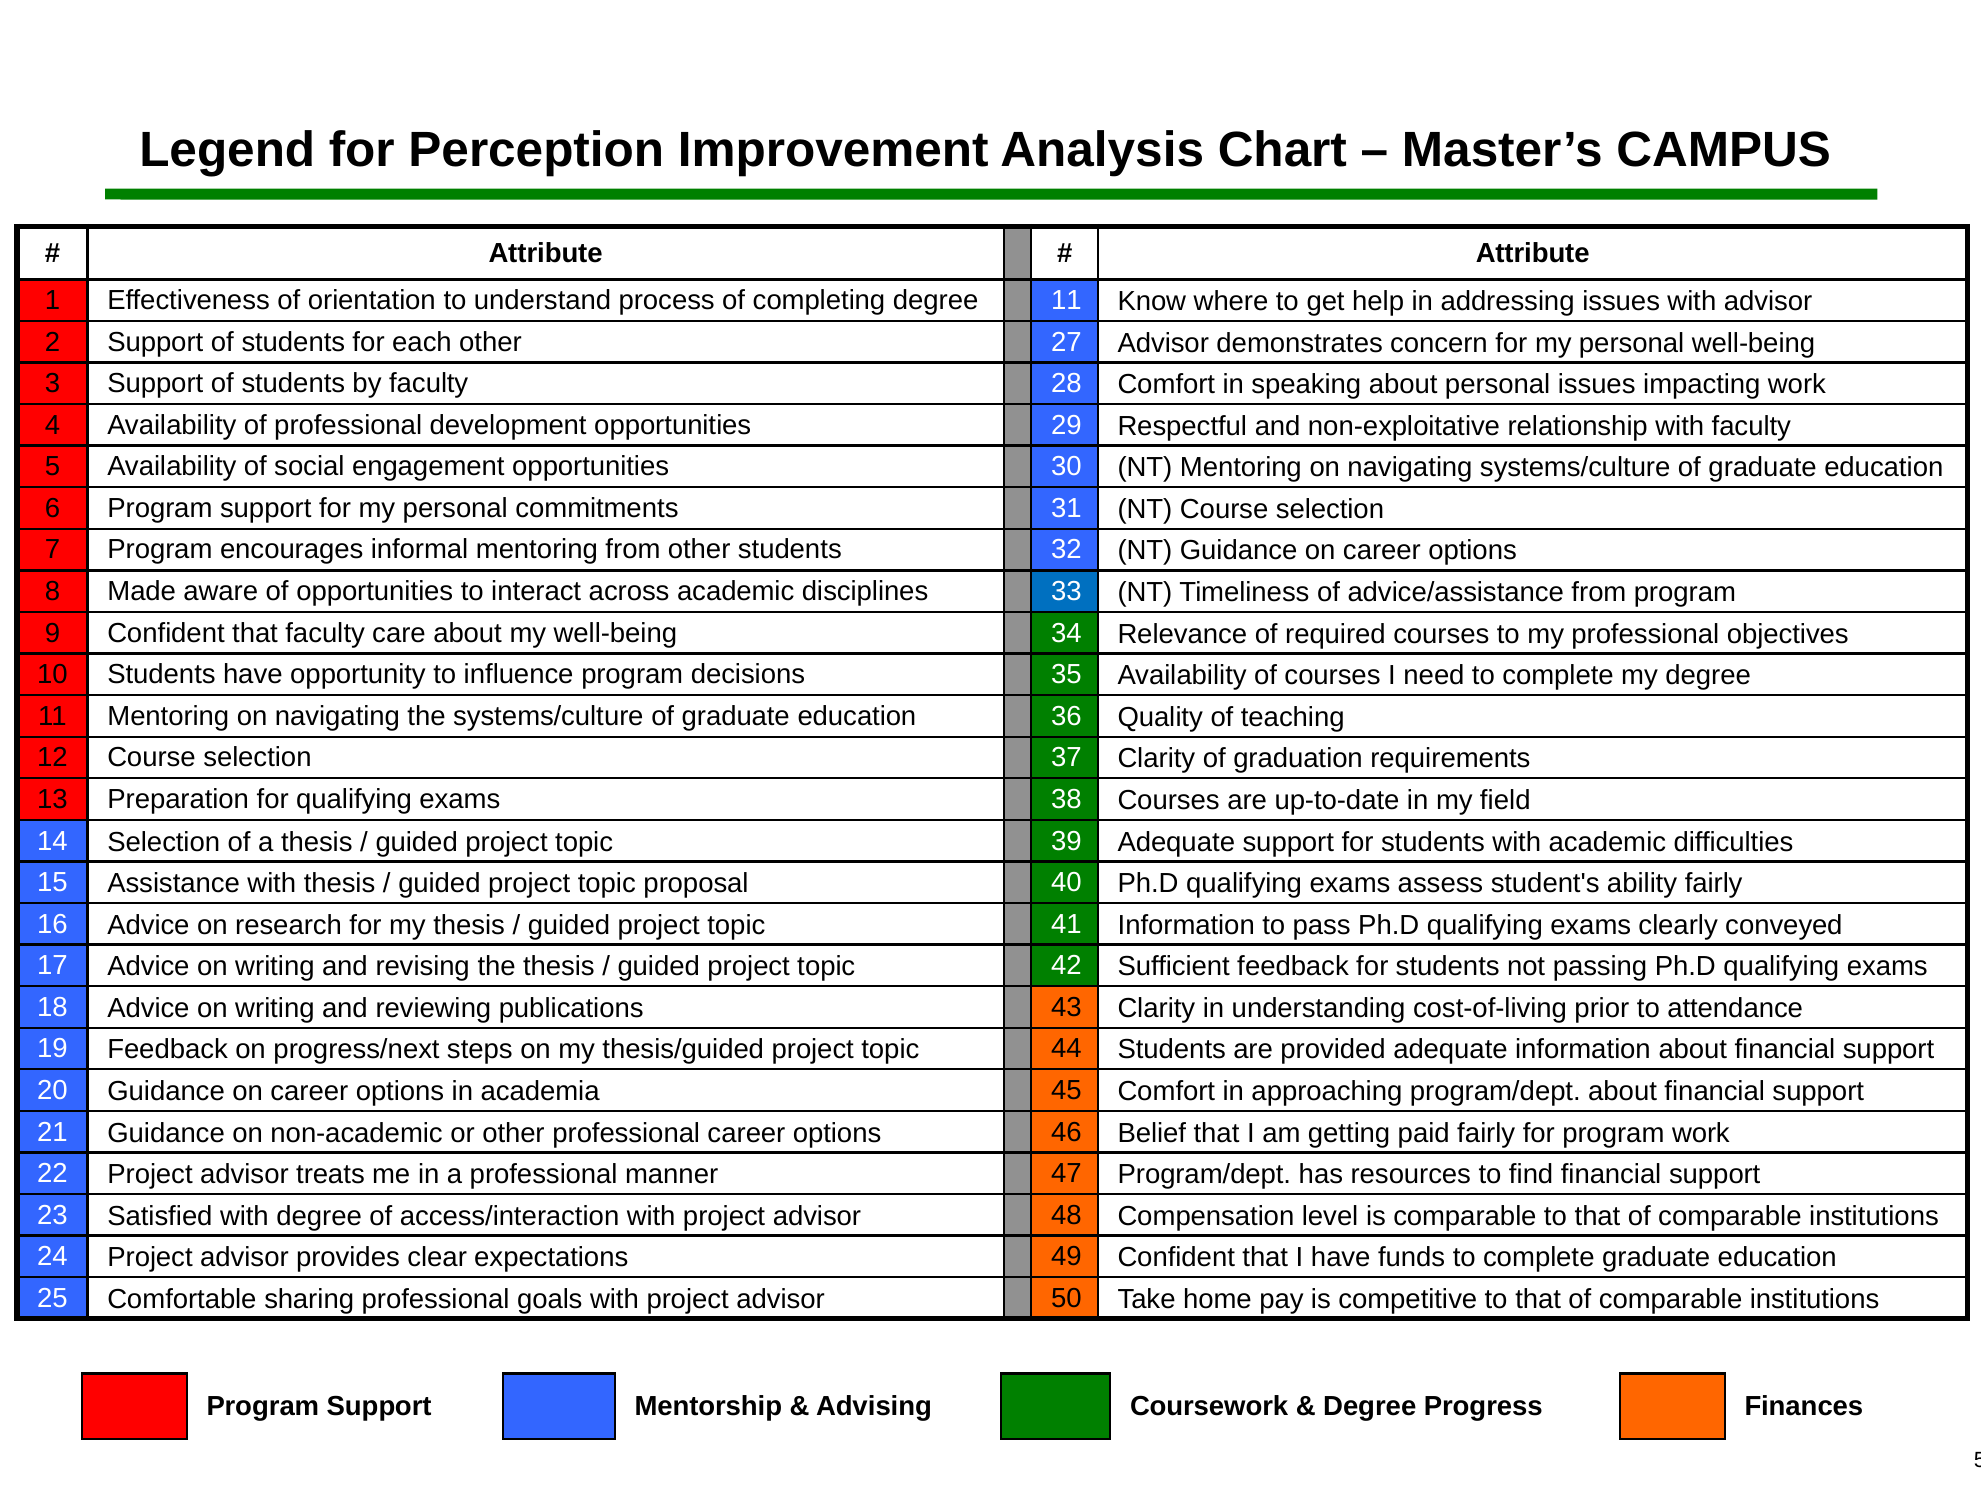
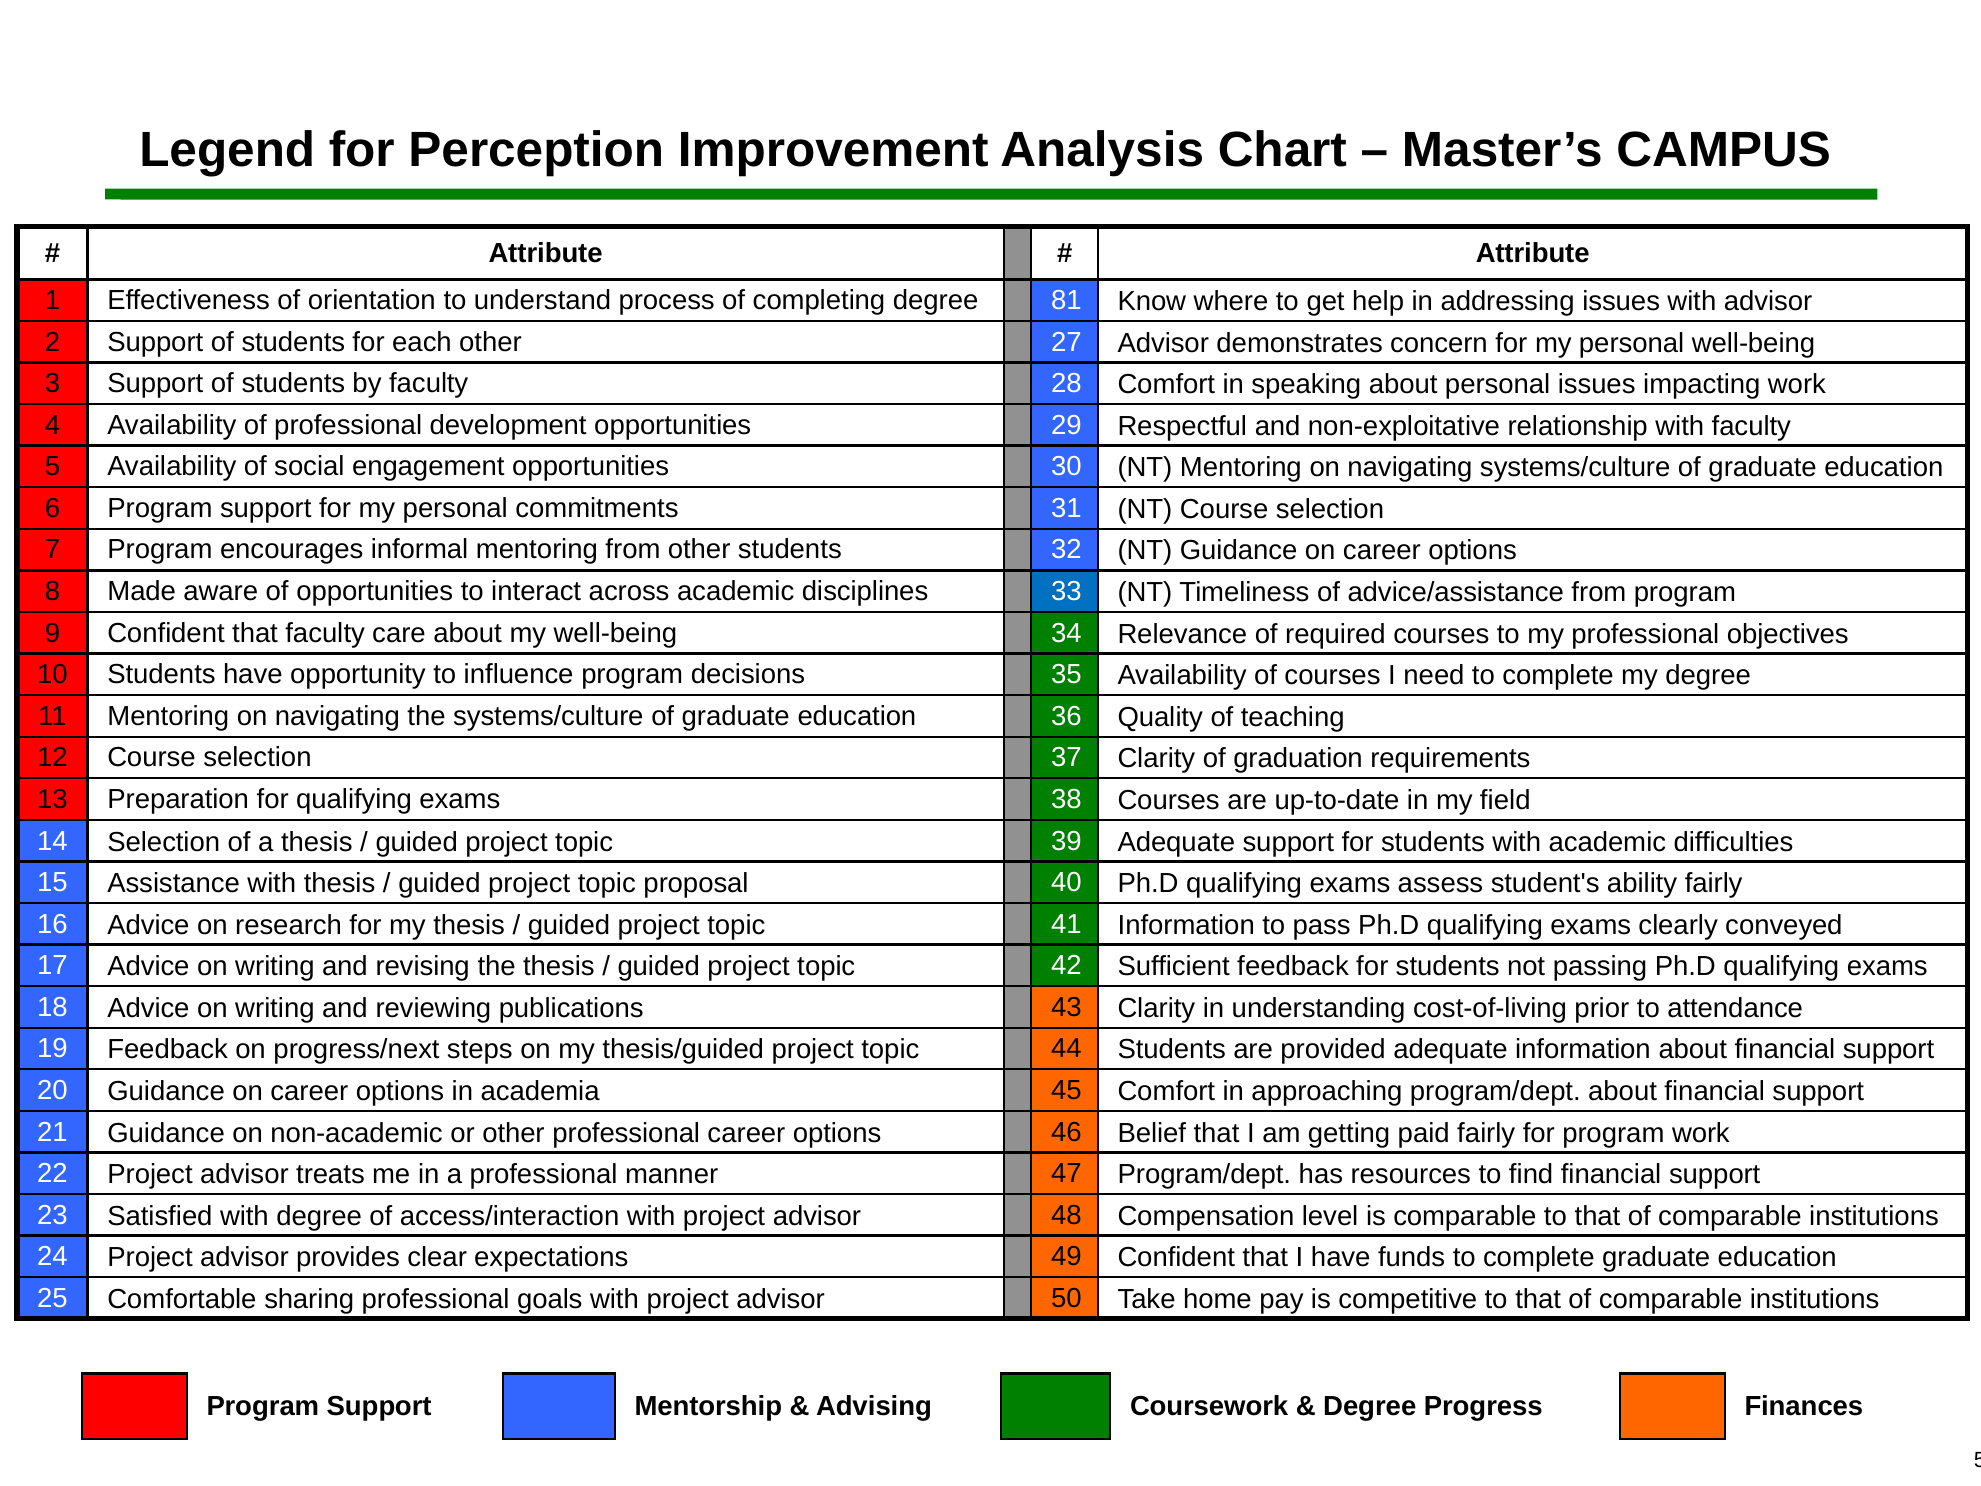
completing degree 11: 11 -> 81 (1066, 300)
